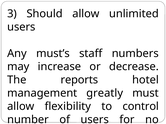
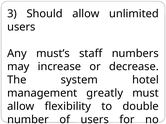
reports: reports -> system (79, 80)
control: control -> double (141, 107)
